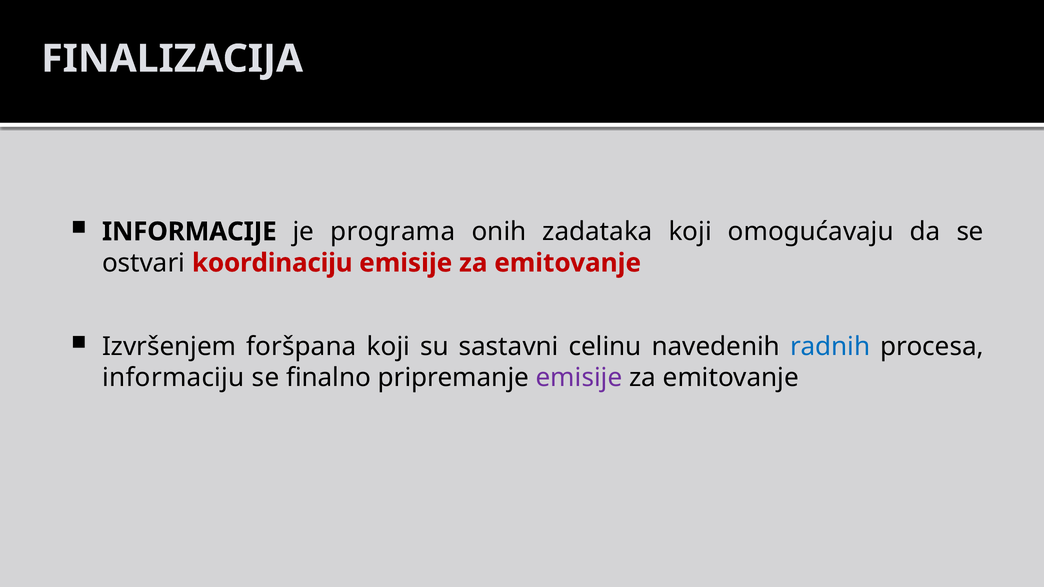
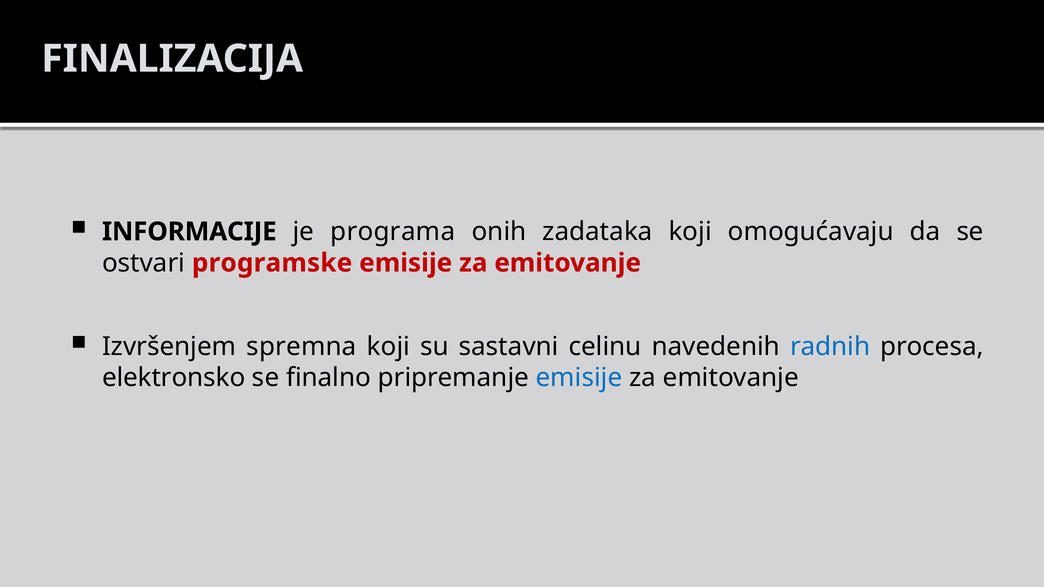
koordinaciju: koordinaciju -> programske (272, 263)
foršpana: foršpana -> spremna (301, 347)
informaciju: informaciju -> elektronsko (174, 378)
emisije colour: purple -> blue (579, 378)
